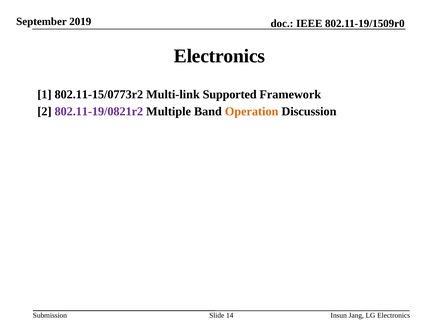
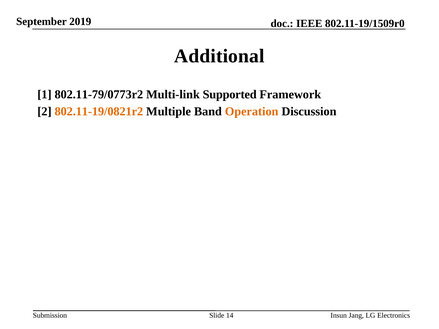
Electronics: Electronics -> Additional (219, 56)
802.11-15/0773r2: 802.11-15/0773r2 -> 802.11-79/0773r2 (99, 95)
802.11-19/0821r2 colour: purple -> orange (99, 112)
